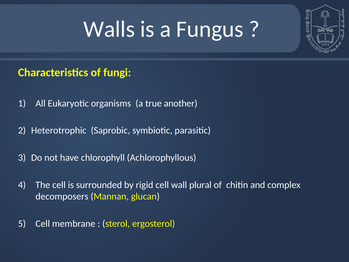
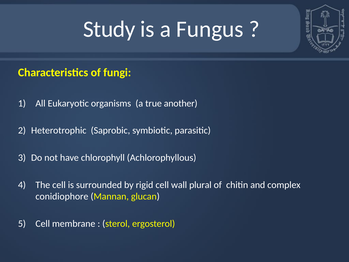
Walls: Walls -> Study (109, 29)
decomposers: decomposers -> conidiophore (62, 196)
